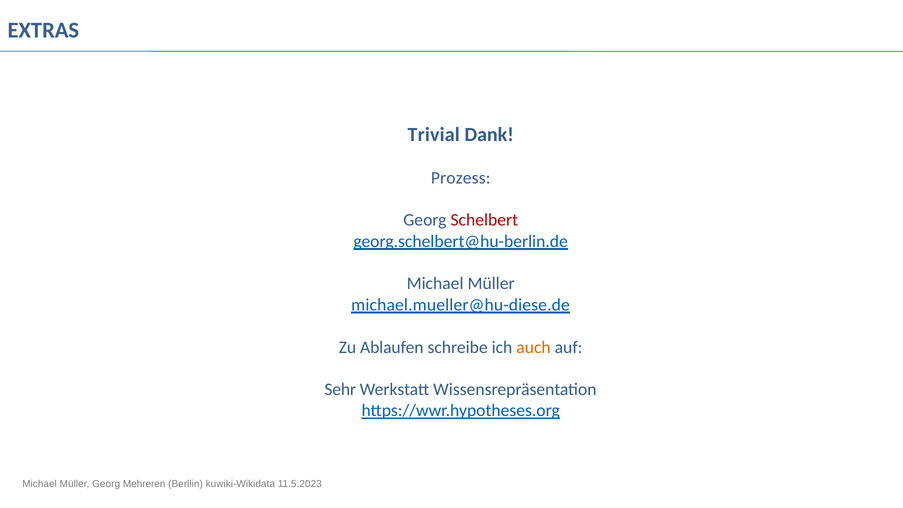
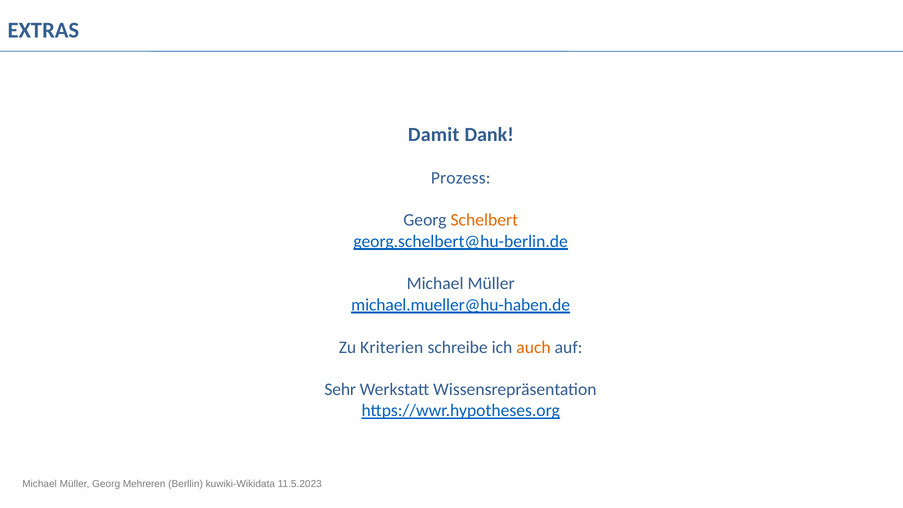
Trivial: Trivial -> Damit (434, 134)
Schelbert colour: red -> orange (484, 220)
michael.mueller@hu-diese.de: michael.mueller@hu-diese.de -> michael.mueller@hu-haben.de (461, 305)
Ablaufen: Ablaufen -> Kriterien (392, 347)
